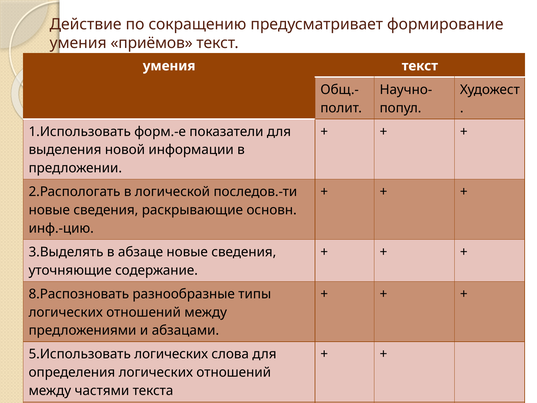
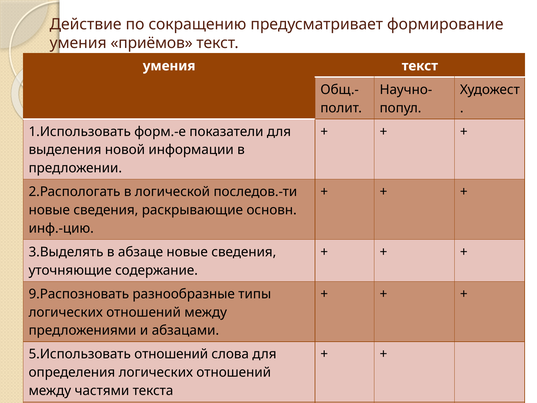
8.Распозновать: 8.Распозновать -> 9.Распозновать (79, 294)
5.Использовать логических: логических -> отношений (171, 354)
